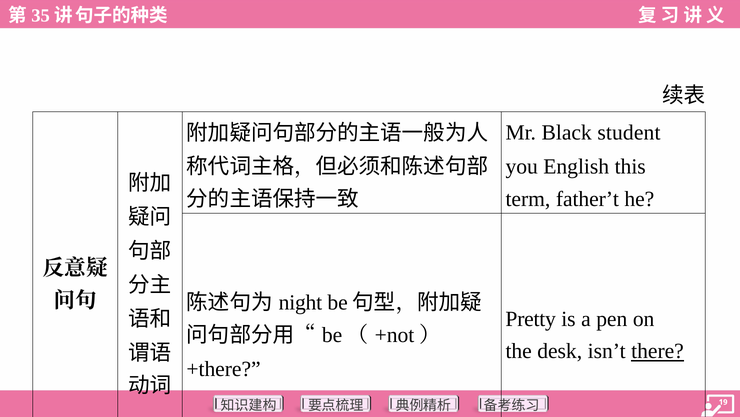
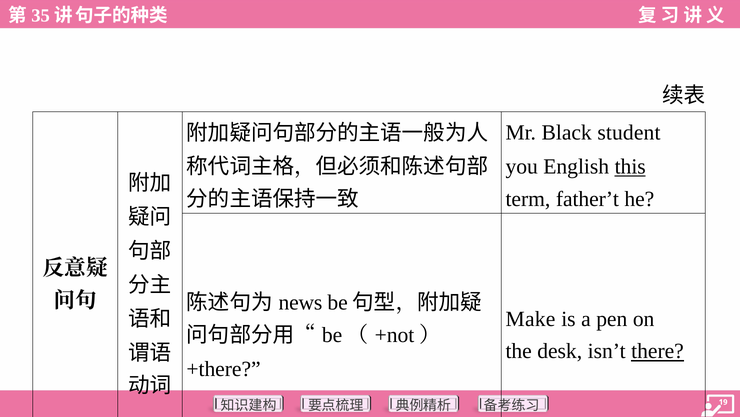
this underline: none -> present (630, 166)
night: night -> news (300, 302)
Pretty: Pretty -> Make (530, 318)
